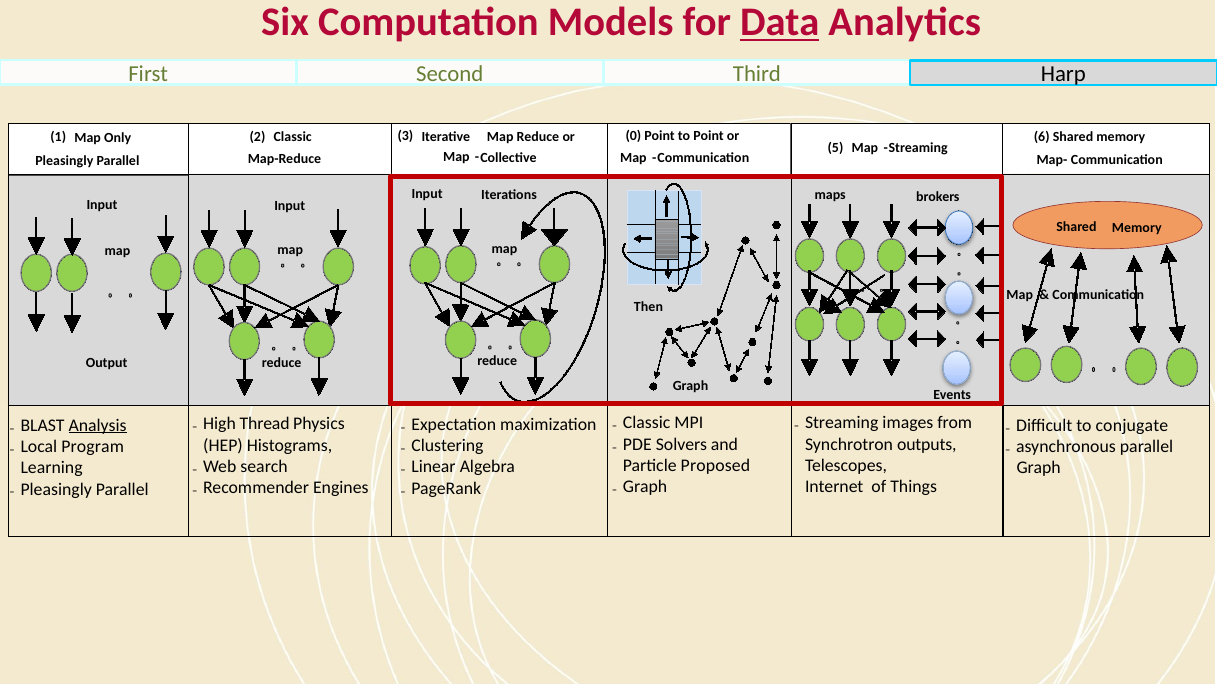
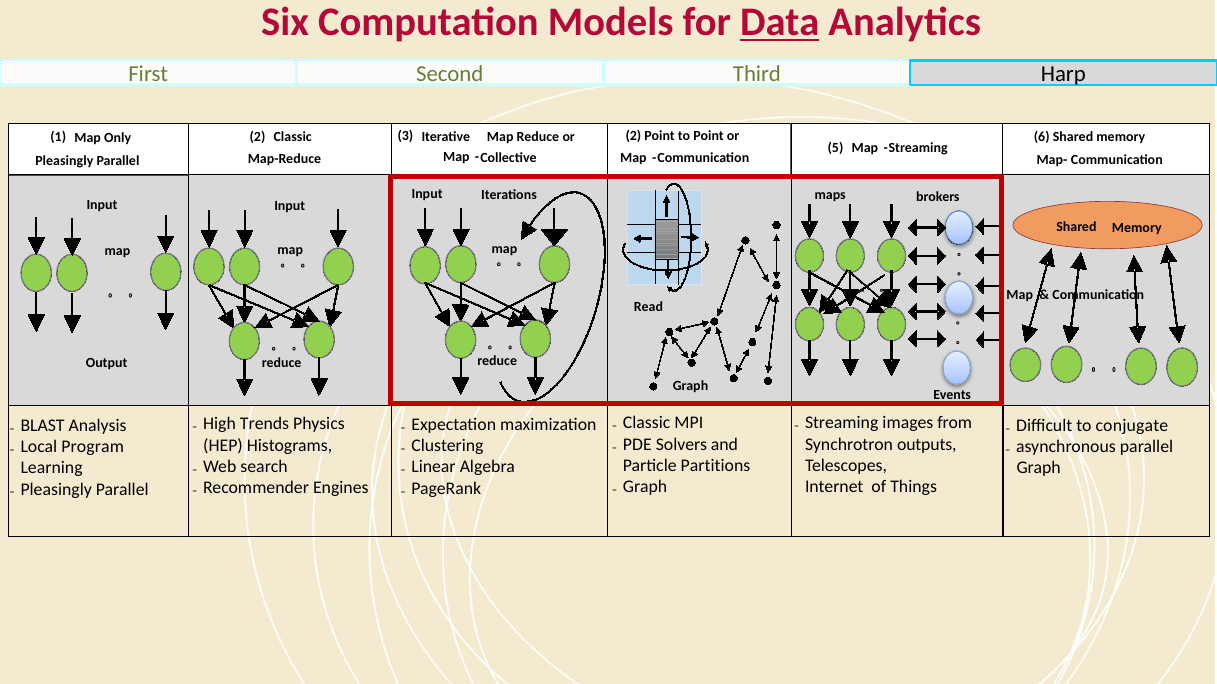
Only 0: 0 -> 2 (633, 136)
Then: Then -> Read (648, 307)
Thread: Thread -> Trends (265, 424)
Analysis underline: present -> none (98, 426)
Proposed: Proposed -> Partitions (716, 466)
